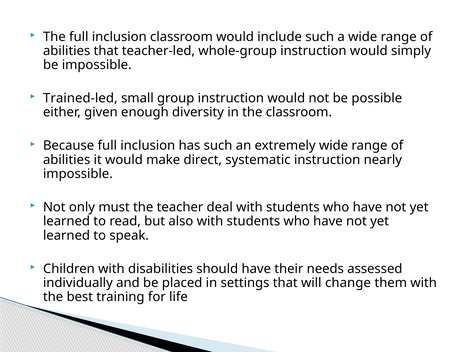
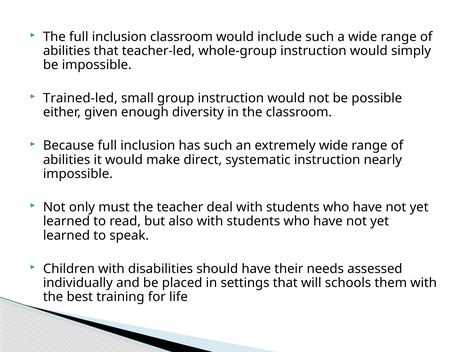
change: change -> schools (348, 283)
